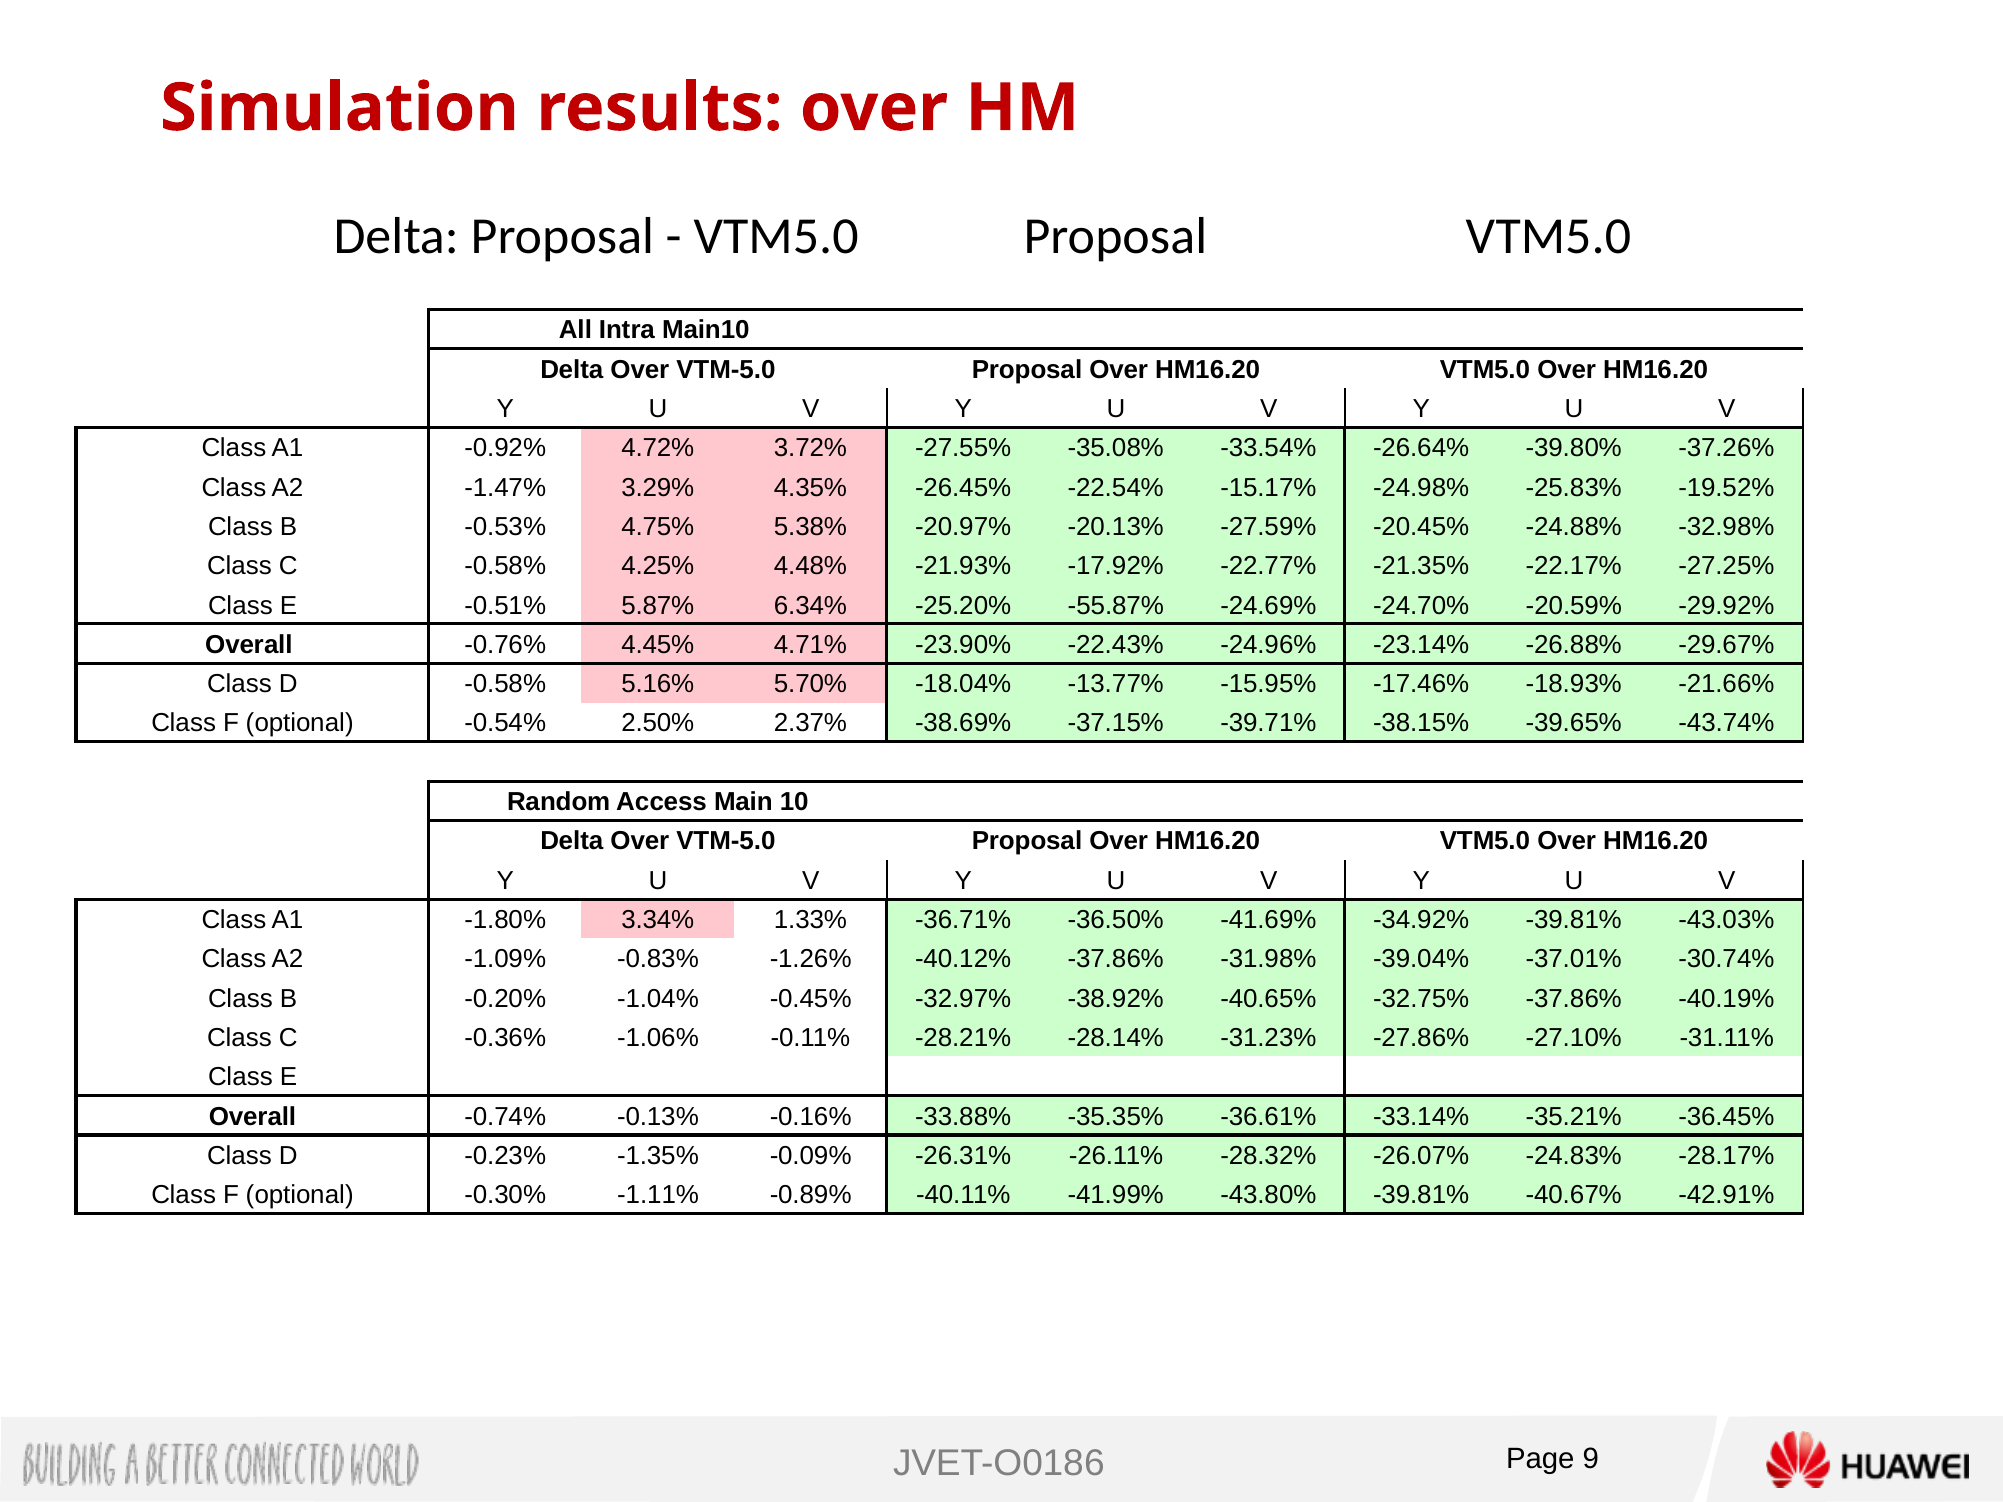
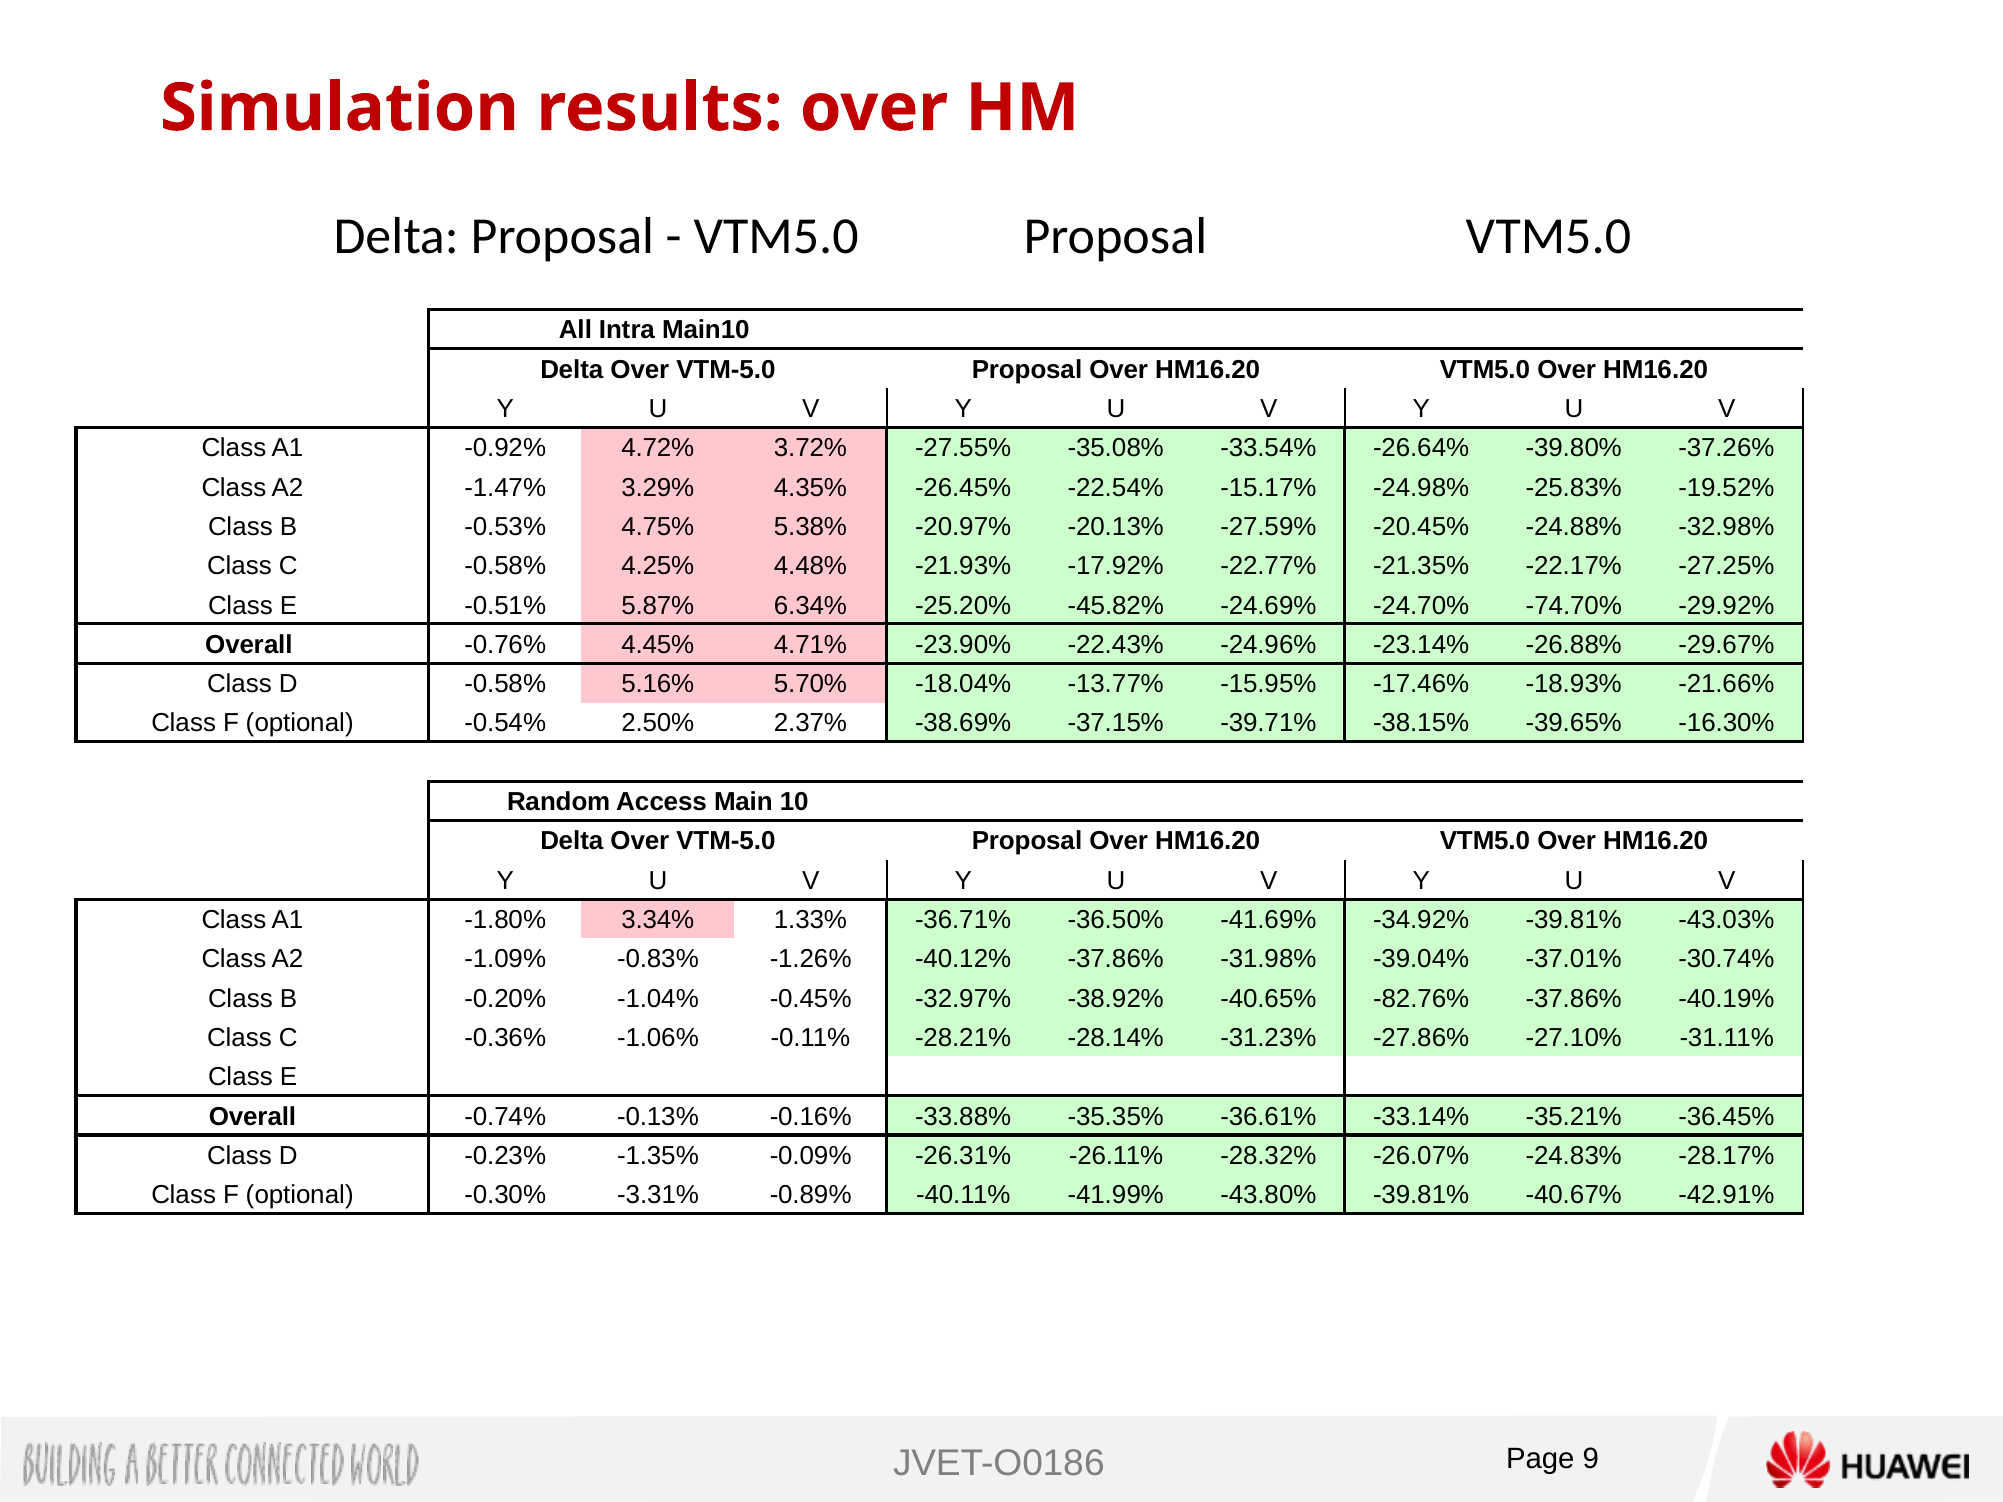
-55.87%: -55.87% -> -45.82% (1116, 606)
-20.59%: -20.59% -> -74.70% (1574, 606)
-43.74%: -43.74% -> -16.30% (1726, 724)
-32.75%: -32.75% -> -82.76% (1421, 999)
-1.11%: -1.11% -> -3.31% (658, 1195)
